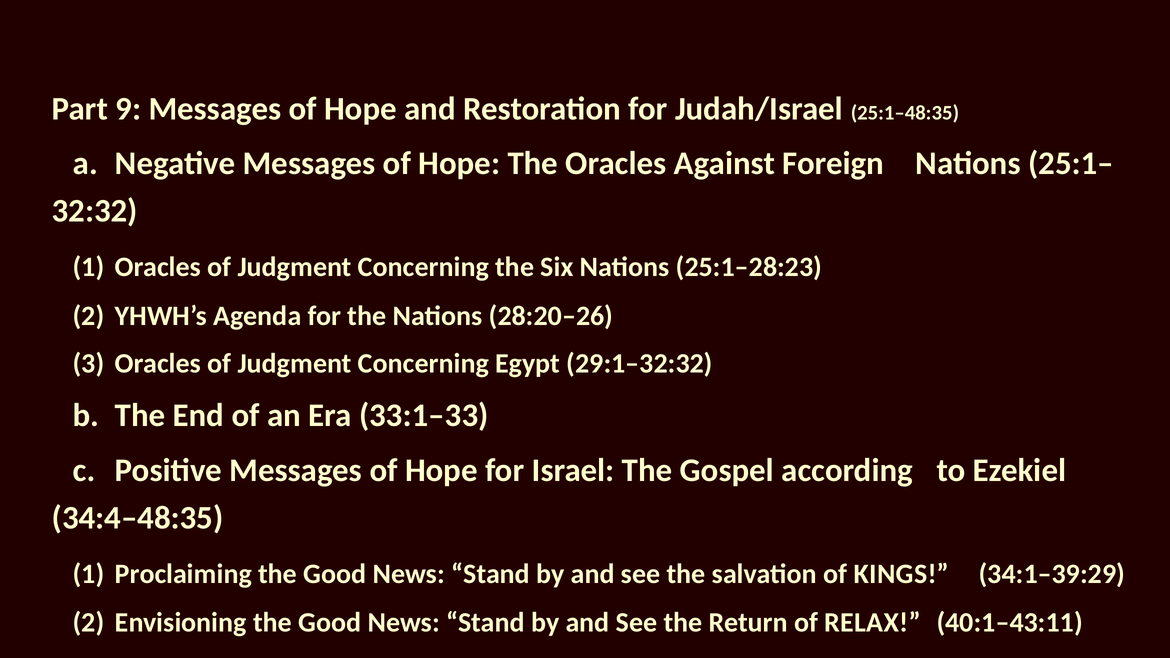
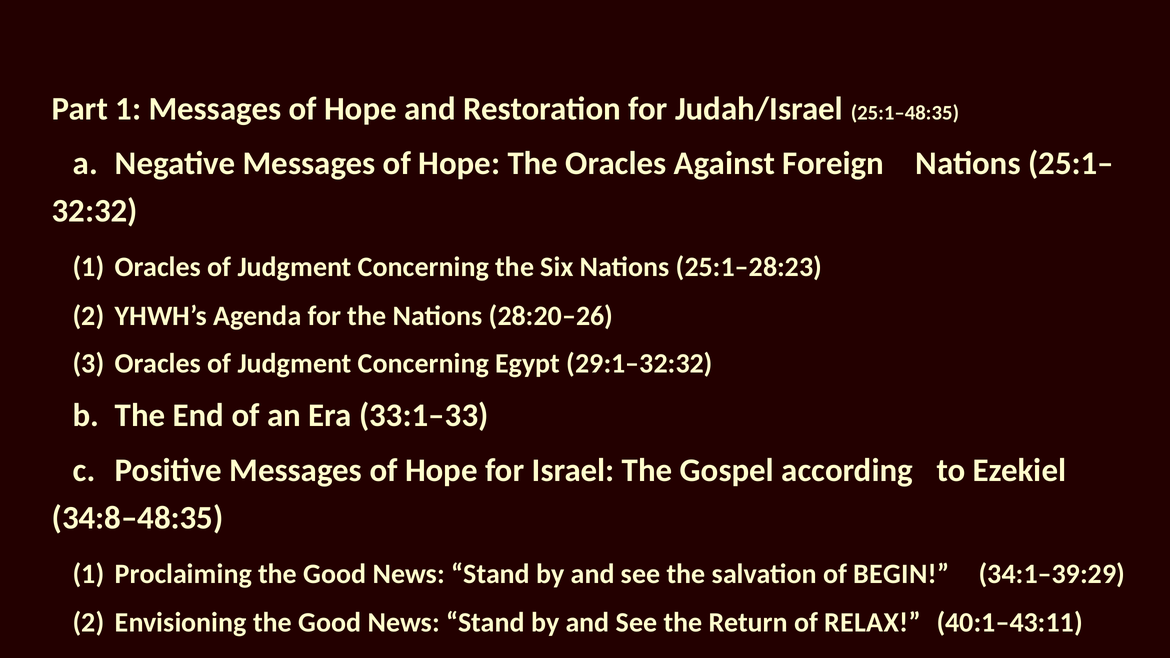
Part 9: 9 -> 1 (128, 109)
34:4–48:35: 34:4–48:35 -> 34:8–48:35 (138, 518)
KINGS: KINGS -> BEGIN (901, 574)
